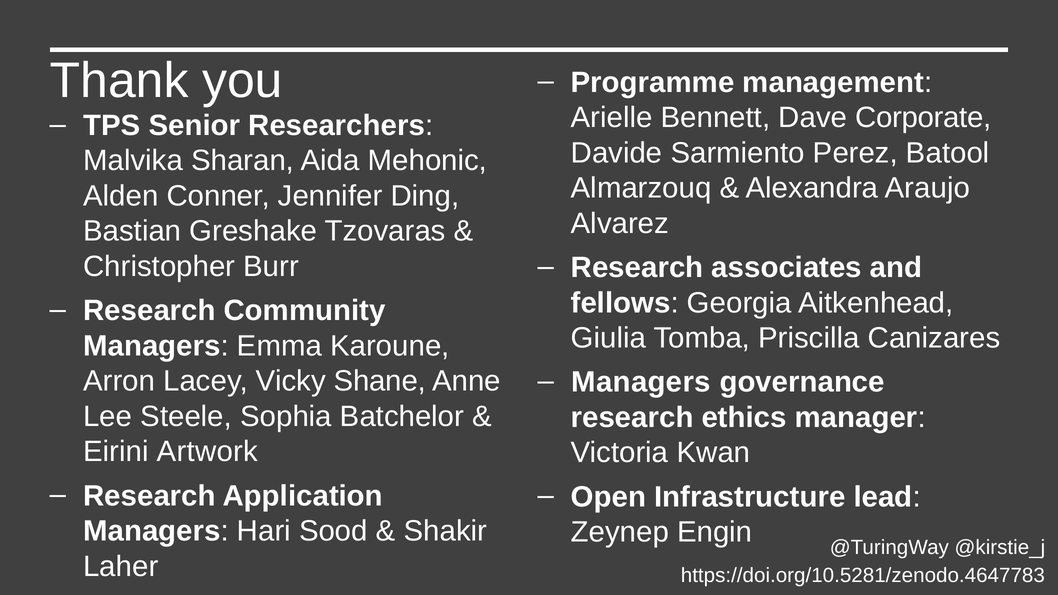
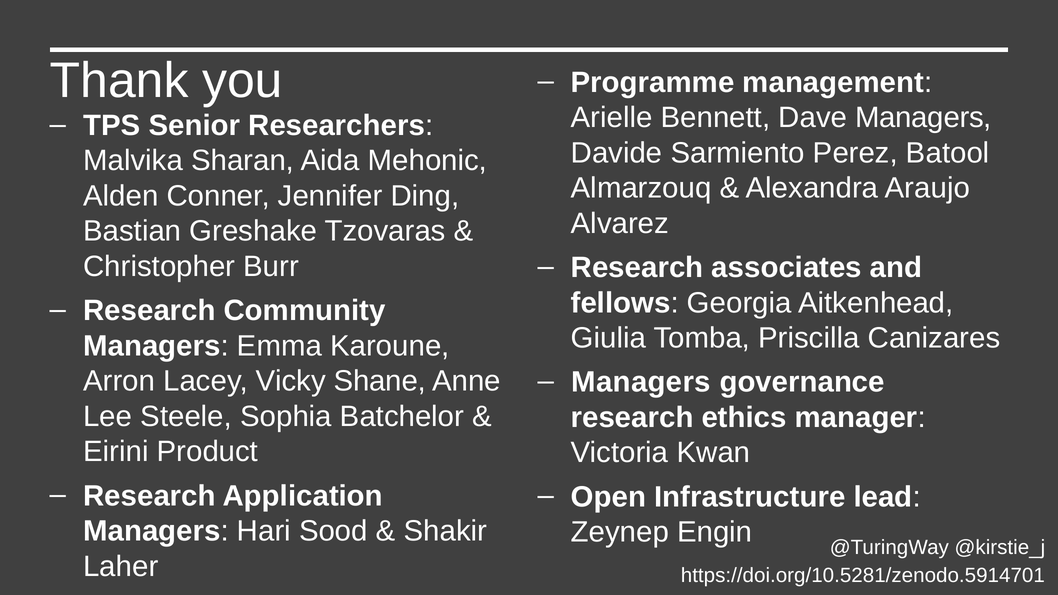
Dave Corporate: Corporate -> Managers (923, 118)
Artwork: Artwork -> Product (207, 452)
https://doi.org/10.5281/zenodo.4647783: https://doi.org/10.5281/zenodo.4647783 -> https://doi.org/10.5281/zenodo.5914701 (863, 576)
